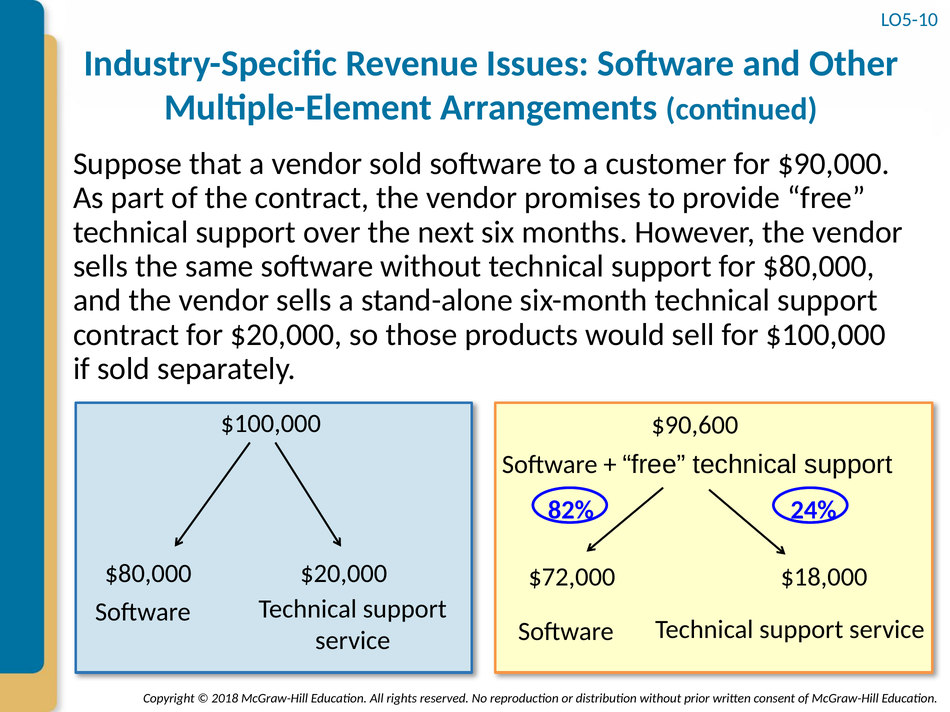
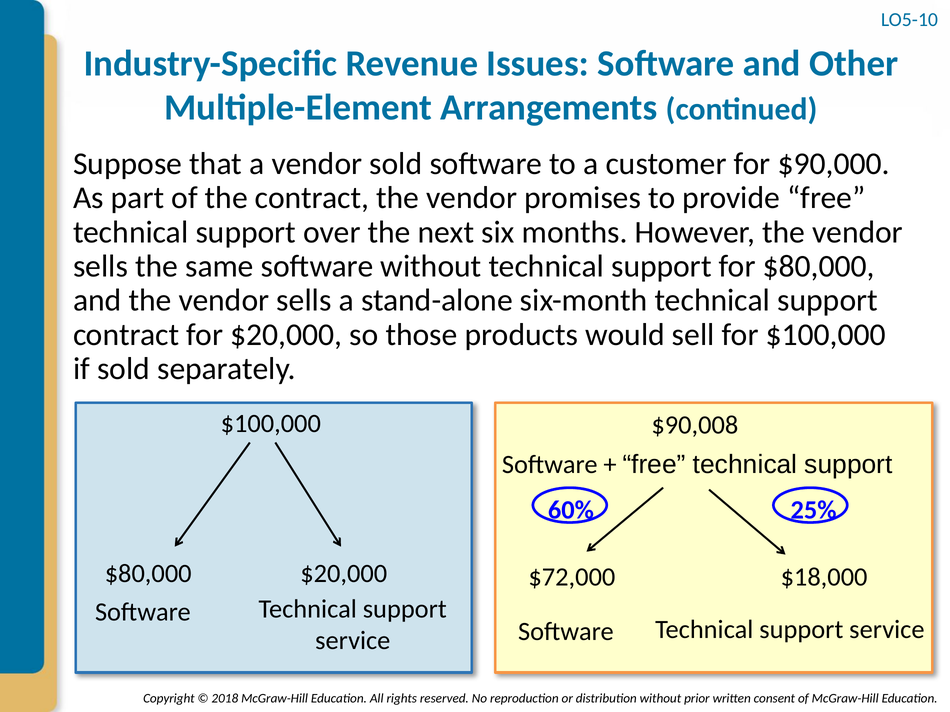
$90,600: $90,600 -> $90,008 (695, 425)
82%: 82% -> 60% (571, 510)
24%: 24% -> 25% (814, 510)
